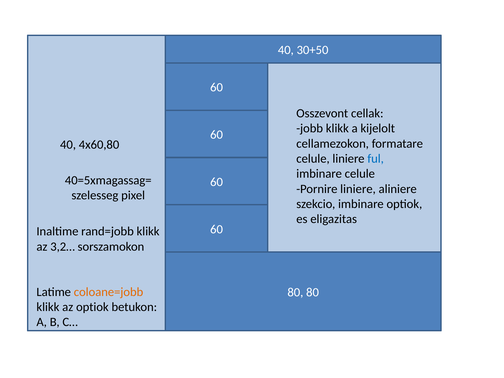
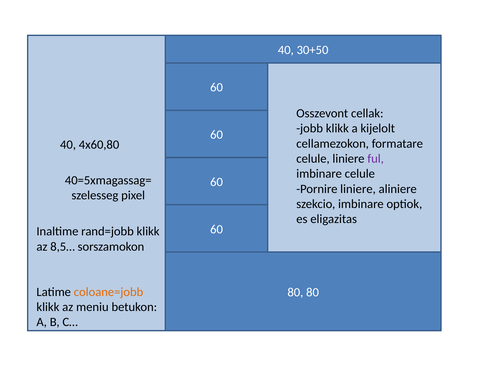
ful colour: blue -> purple (376, 159)
3,2…: 3,2… -> 8,5… (63, 247)
az optiok: optiok -> meniu (92, 307)
